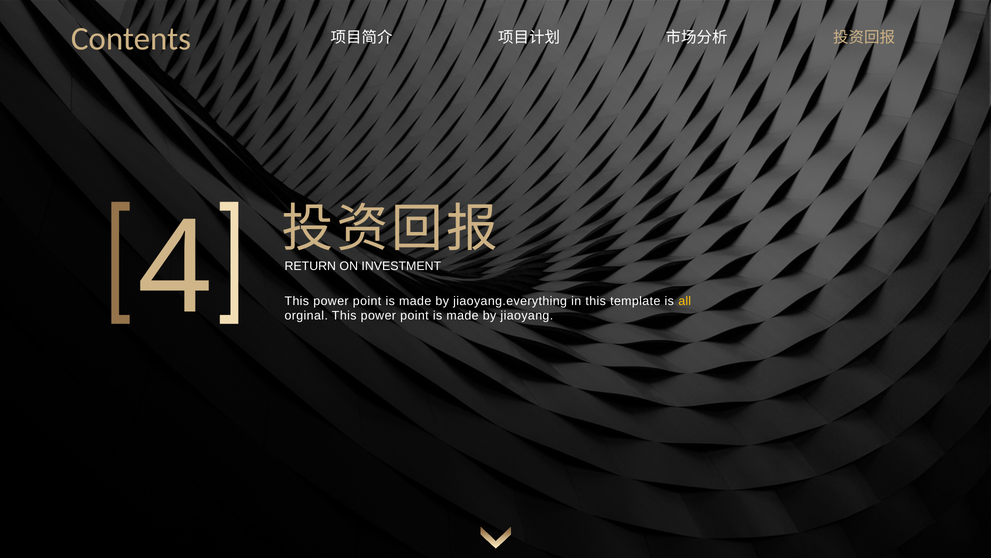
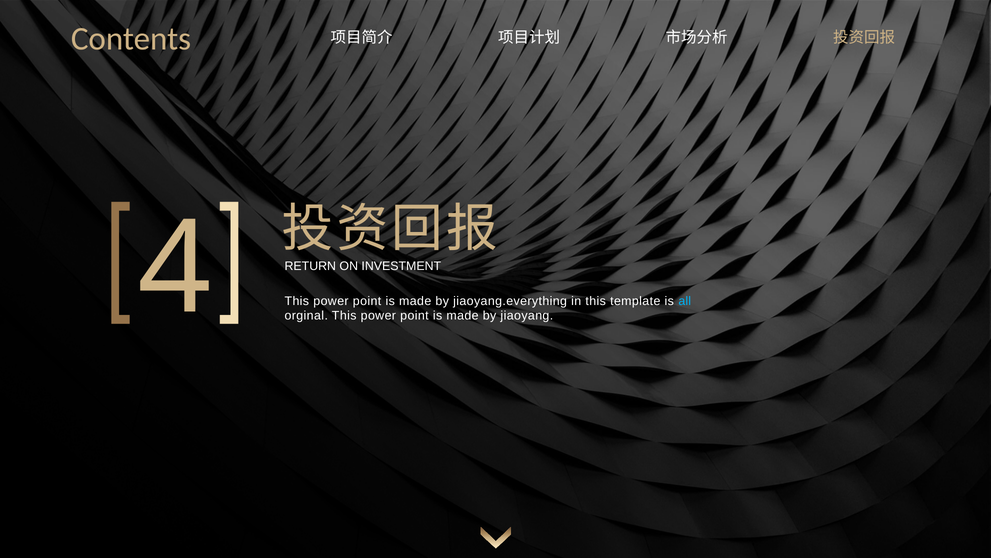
all colour: yellow -> light blue (685, 301)
